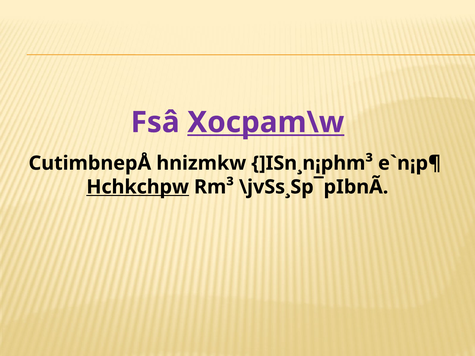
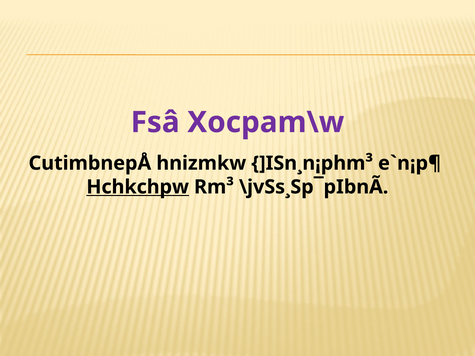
Xocpam\w underline: present -> none (266, 122)
